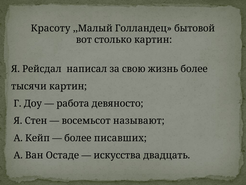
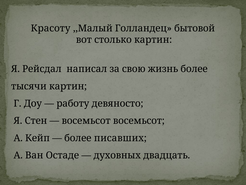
работа: работа -> работу (73, 103)
восемьсот называют: называют -> восемьсот (139, 120)
искусства: искусства -> духовных (117, 155)
